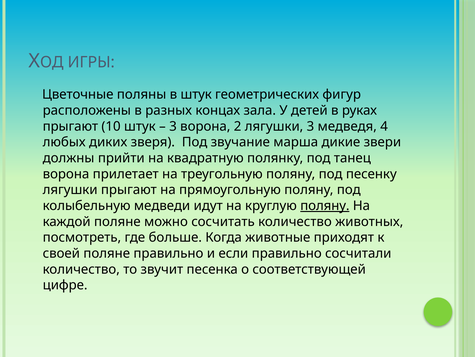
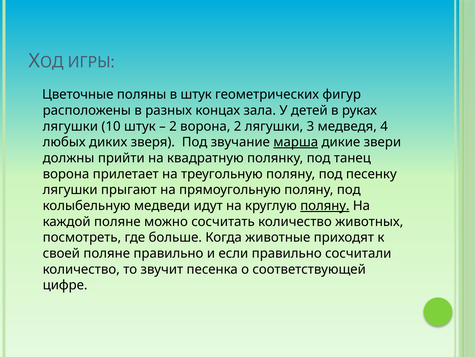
прыгают: прыгают -> лягушки (70, 126)
3: 3 -> 2 (173, 126)
марша underline: none -> present (296, 142)
